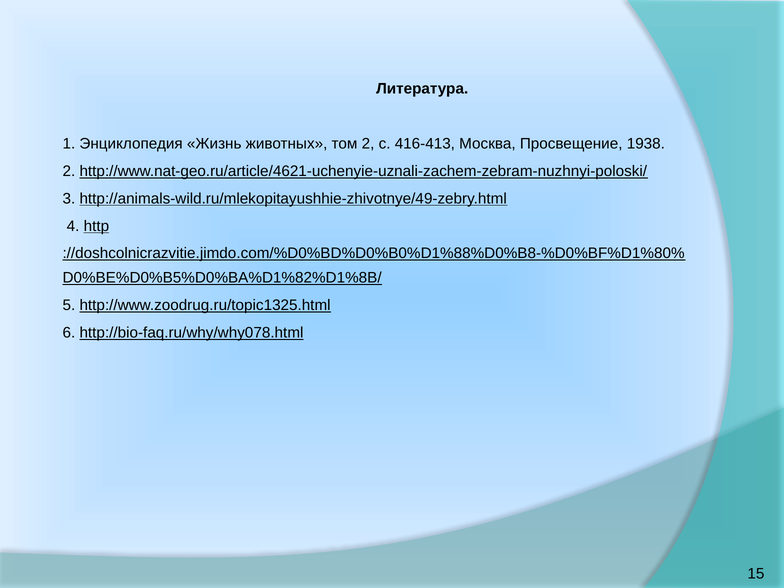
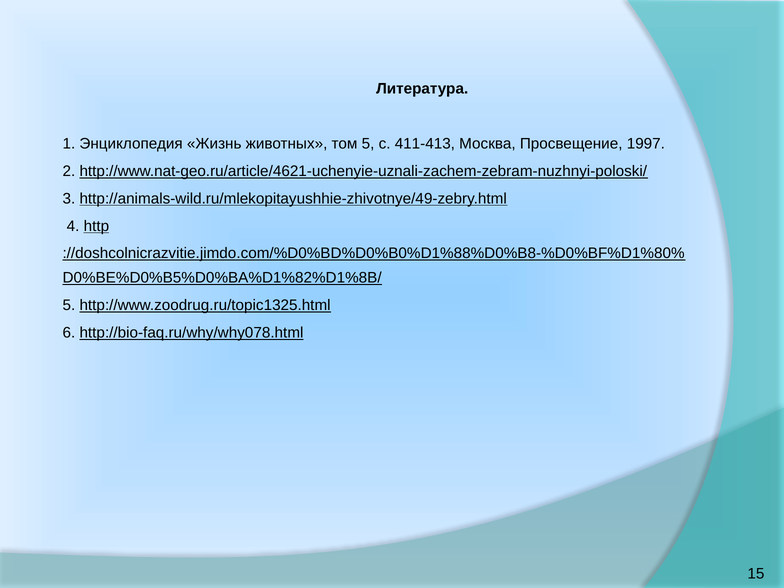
том 2: 2 -> 5 (368, 144)
416-413: 416-413 -> 411-413 (425, 144)
1938: 1938 -> 1997 (646, 144)
